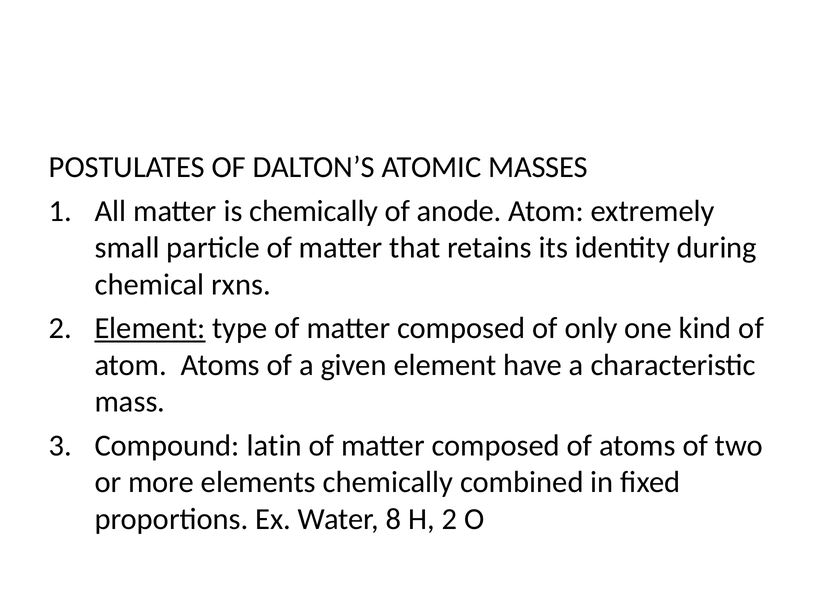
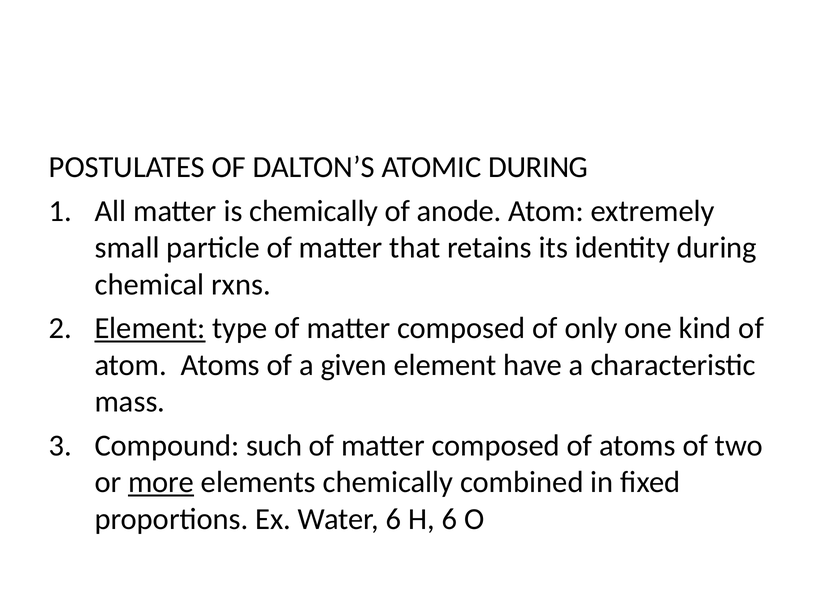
ATOMIC MASSES: MASSES -> DURING (538, 167)
latin: latin -> such (274, 445)
more underline: none -> present (161, 482)
Water 8: 8 -> 6 (394, 519)
H 2: 2 -> 6 (450, 519)
